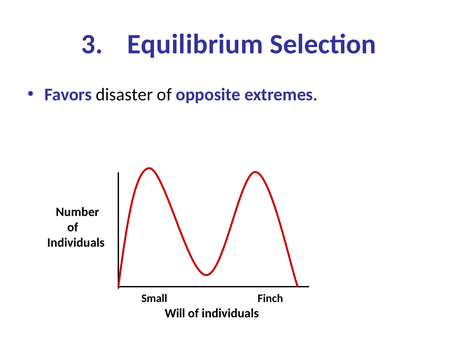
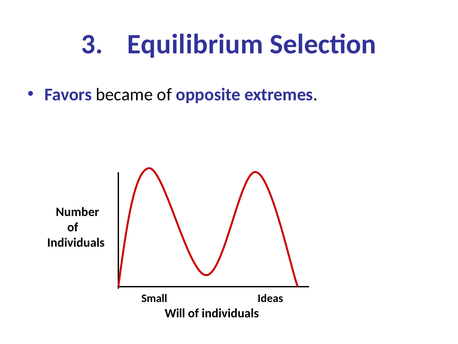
disaster: disaster -> became (124, 94)
Finch: Finch -> Ideas (270, 298)
